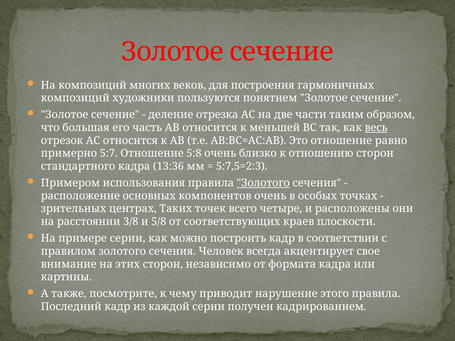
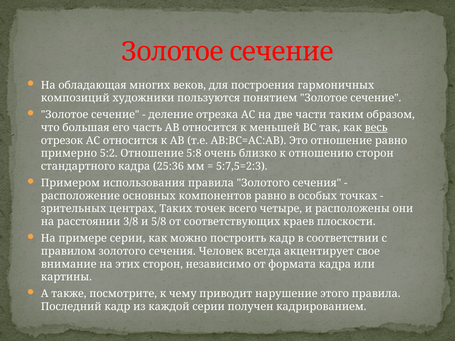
На композиций: композиций -> обладающая (92, 85)
5:7: 5:7 -> 5:2 (109, 154)
13:36: 13:36 -> 25:36 (168, 166)
Золотого underline: present -> none (263, 183)
компонентов очень: очень -> равно (270, 196)
